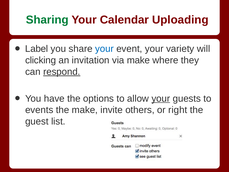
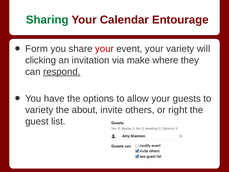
Uploading: Uploading -> Entourage (180, 20)
Label: Label -> Form (37, 49)
your colour: blue -> red (104, 49)
your underline: present -> none (161, 98)
events: events -> variety (39, 110)
the make: make -> about (85, 110)
